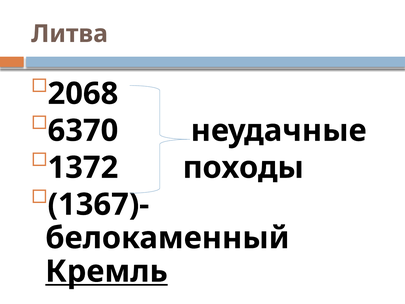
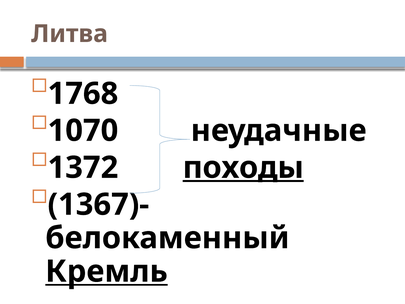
2068: 2068 -> 1768 (83, 94)
6370: 6370 -> 1070 (83, 131)
походы underline: none -> present (243, 167)
